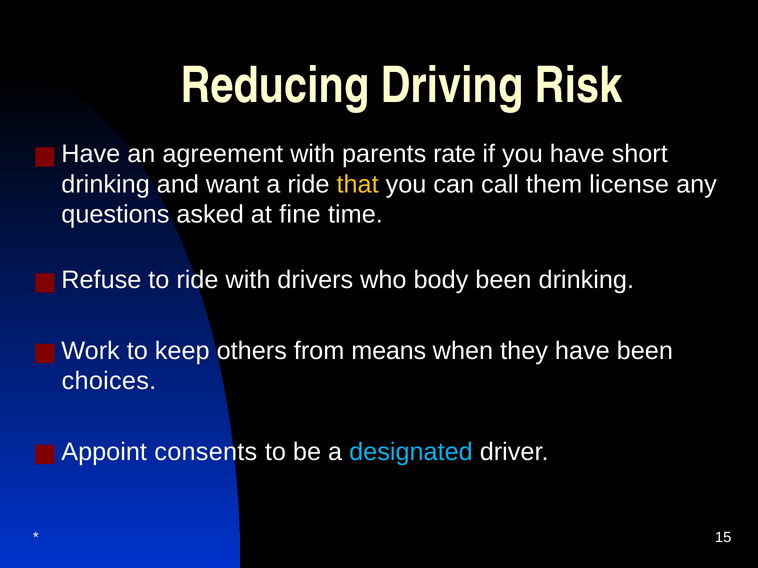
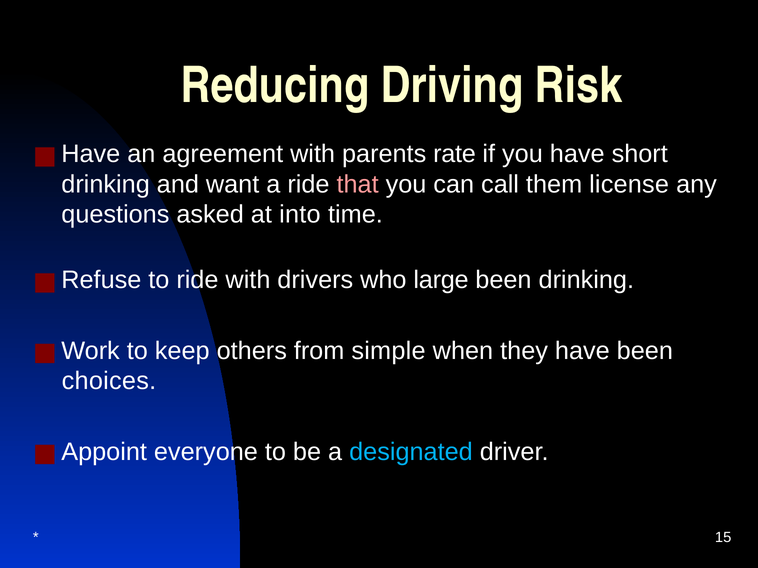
that colour: yellow -> pink (358, 184)
fine: fine -> into (300, 215)
body: body -> large (441, 280)
means: means -> simple (389, 351)
consents: consents -> everyone (206, 452)
